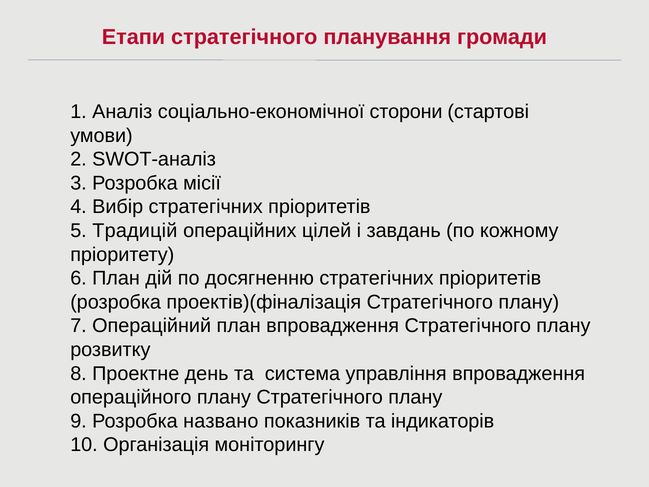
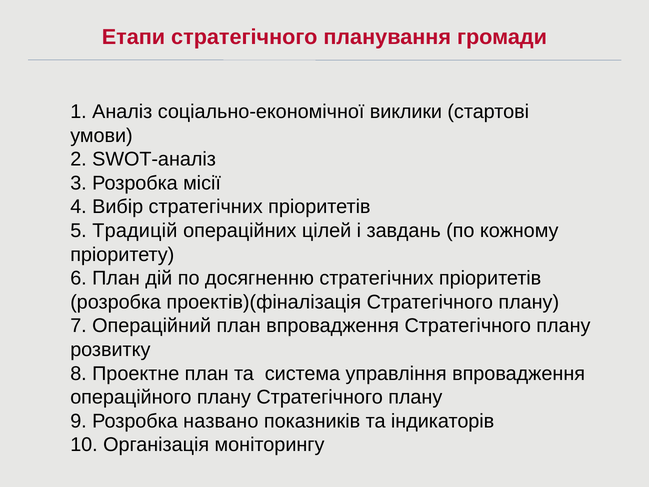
сторони: сторони -> виклики (406, 112)
Проектне день: день -> план (207, 373)
